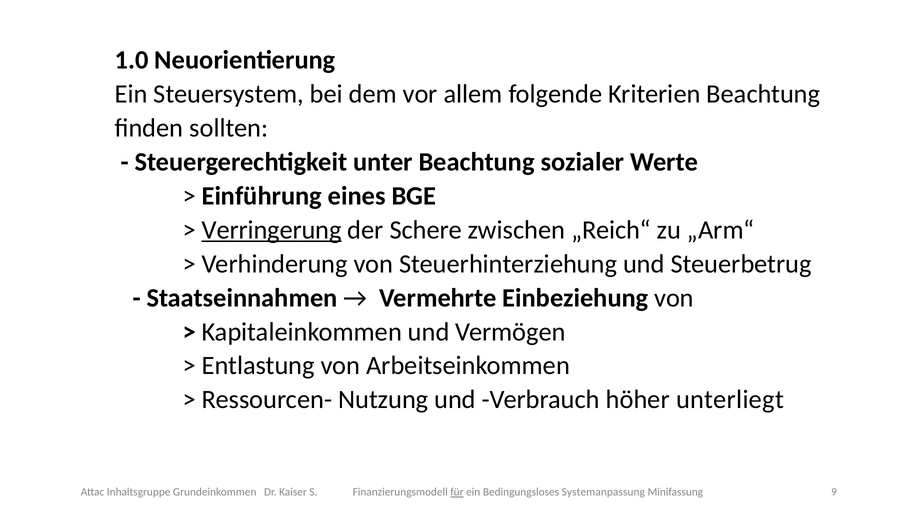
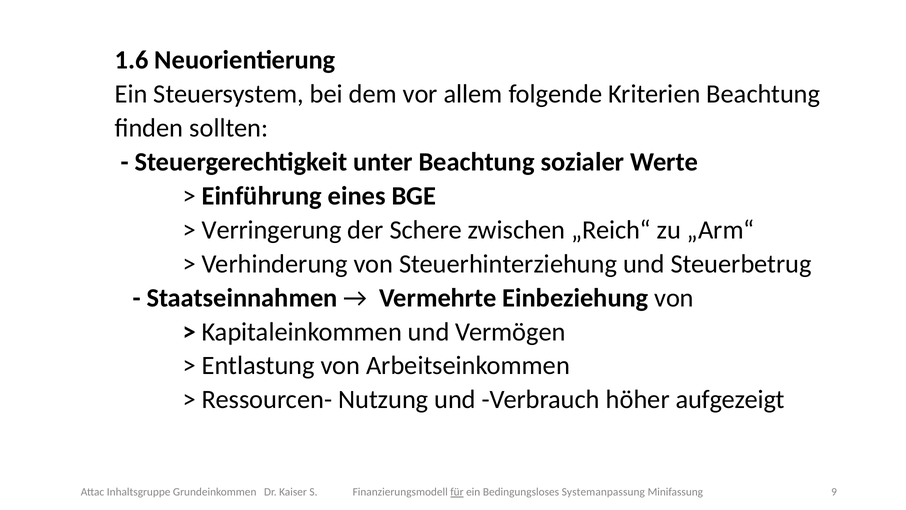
1.0: 1.0 -> 1.6 (132, 60)
Verringerung underline: present -> none (272, 230)
unterliegt: unterliegt -> aufgezeigt (730, 400)
